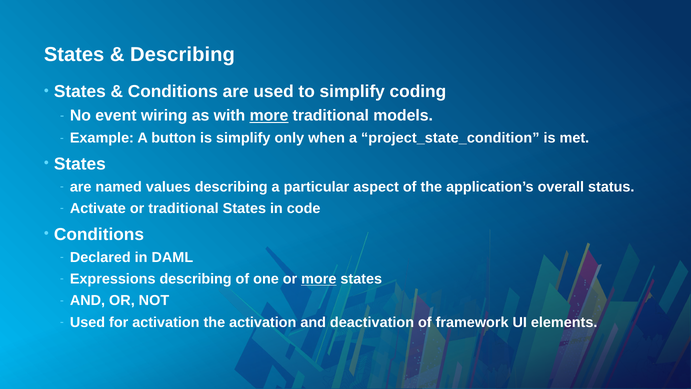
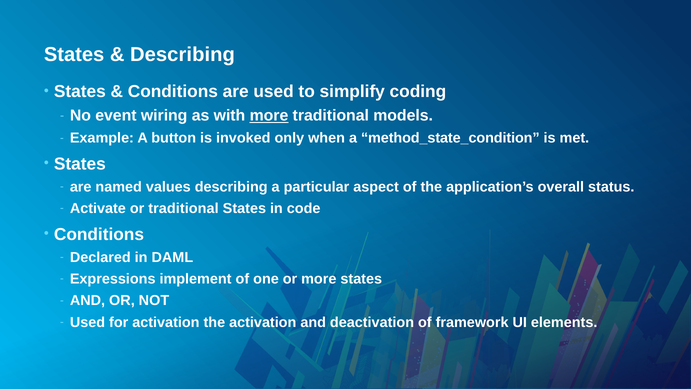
is simplify: simplify -> invoked (243, 138)
project_state_condition: project_state_condition -> method_state_condition (450, 138)
Expressions describing: describing -> implement (196, 279)
more underline: present -> none (319, 279)
